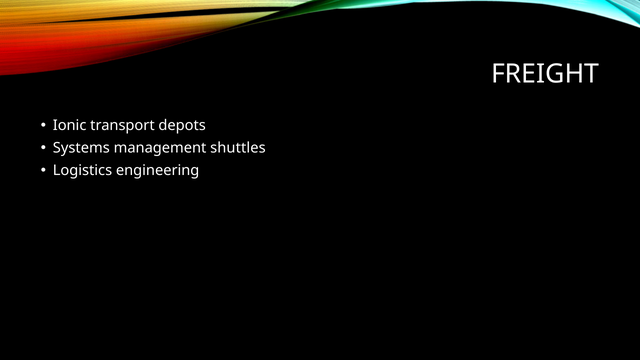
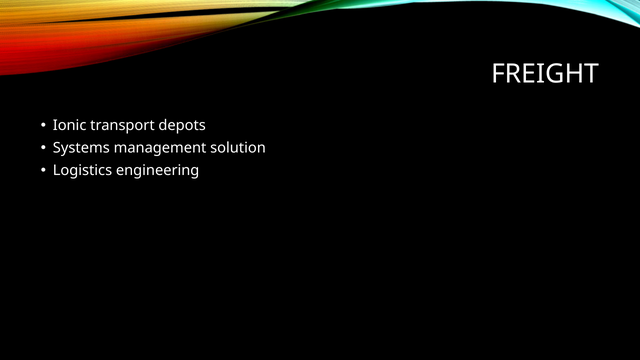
shuttles: shuttles -> solution (238, 148)
